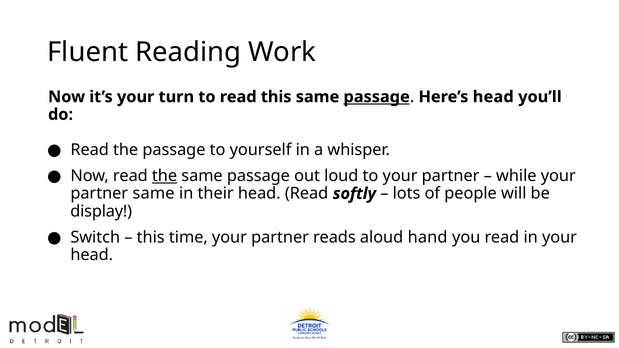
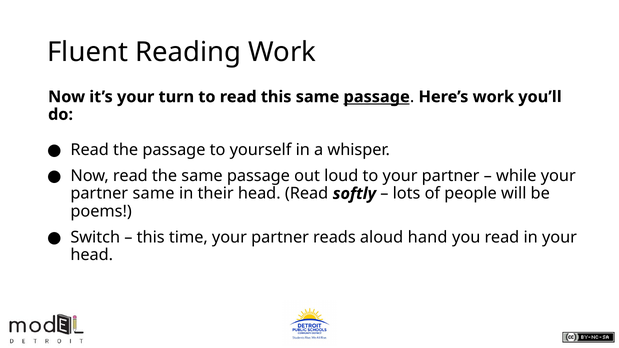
Here’s head: head -> work (493, 97)
the underline: present -> none (165, 176)
display: display -> poems (101, 211)
